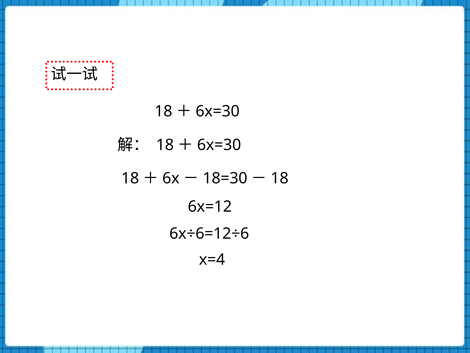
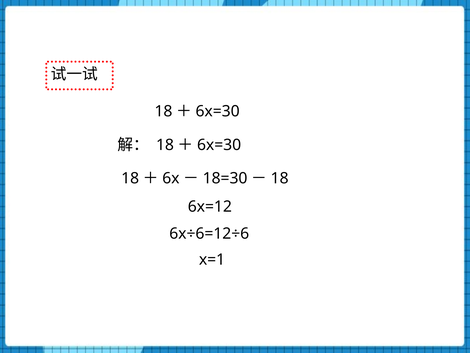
x=4: x=4 -> x=1 (212, 259)
